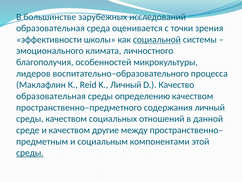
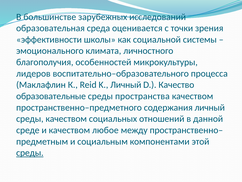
социальной underline: present -> none (157, 39)
образовательная: образовательная -> образовательные (51, 96)
определению: определению -> пространства (142, 96)
другие: другие -> любое (105, 130)
